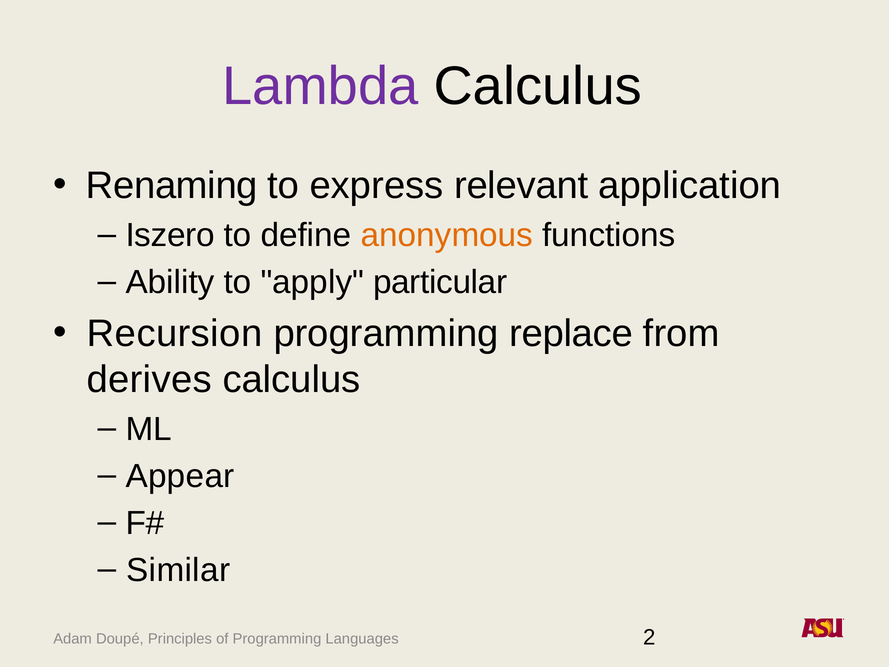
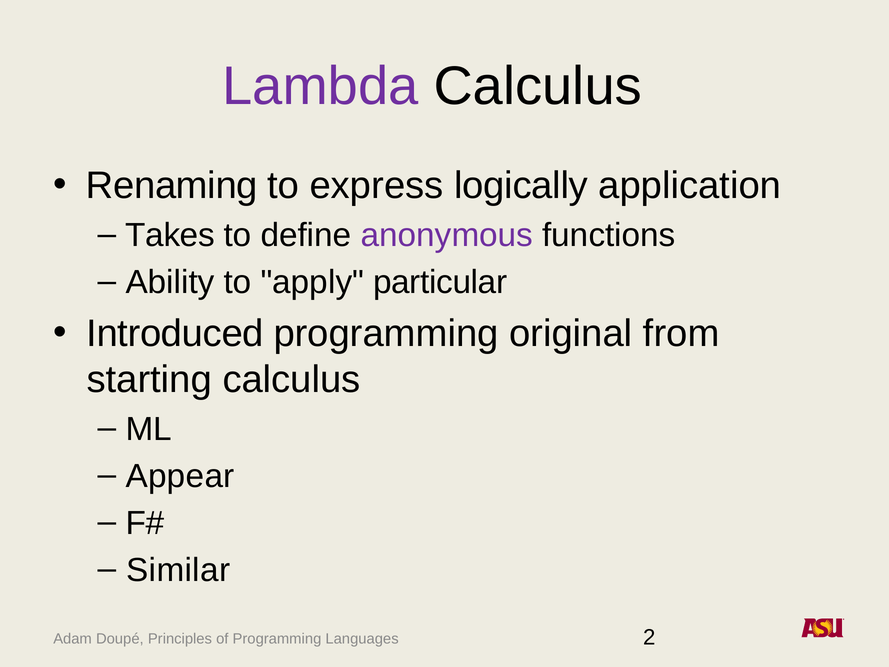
relevant: relevant -> logically (521, 186)
Iszero: Iszero -> Takes (170, 235)
anonymous colour: orange -> purple (447, 235)
Recursion: Recursion -> Introduced (175, 333)
replace: replace -> original (571, 333)
derives: derives -> starting (149, 379)
